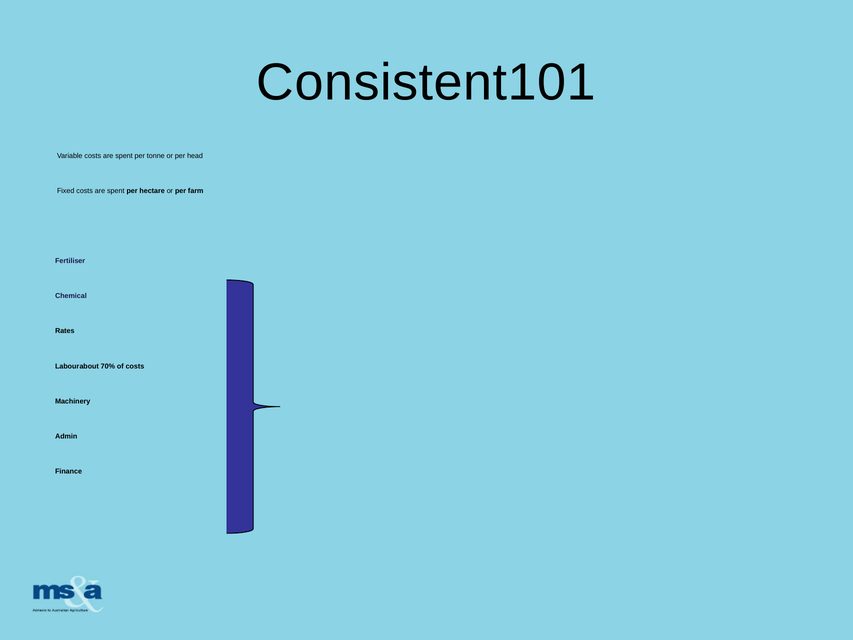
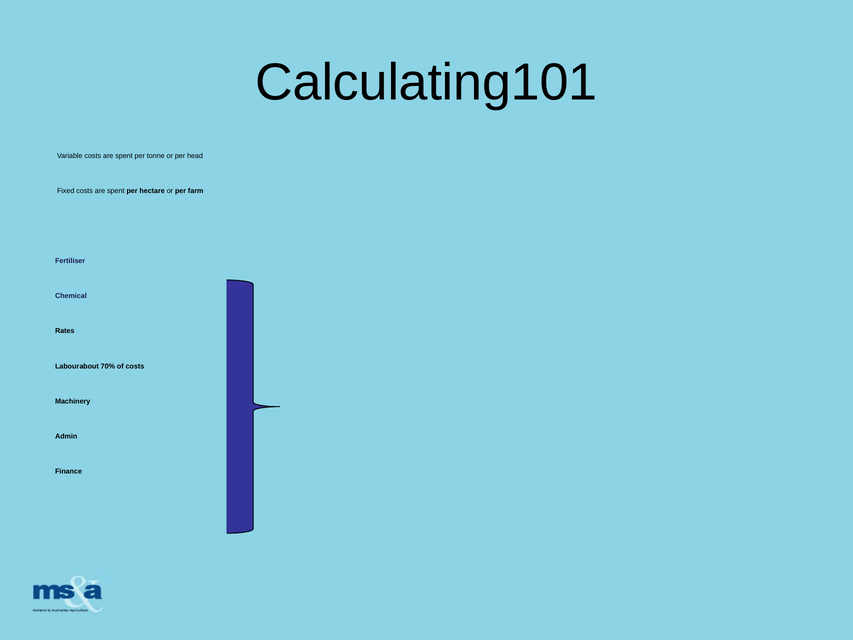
Consistent101: Consistent101 -> Calculating101 (426, 83)
